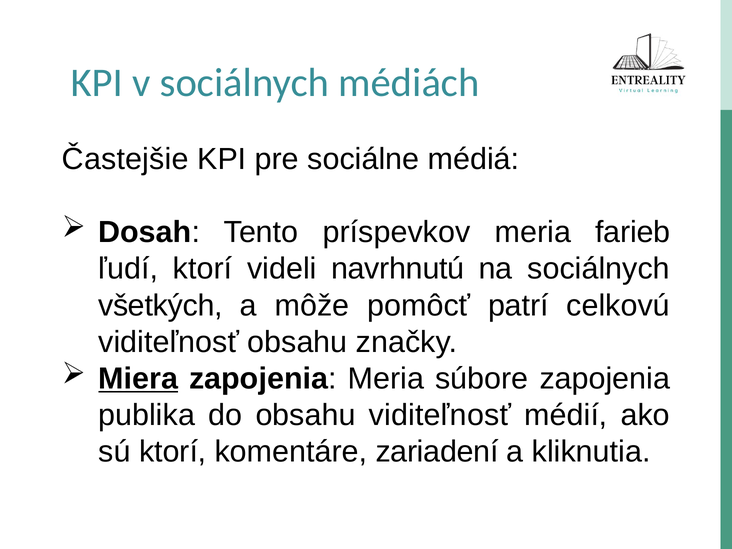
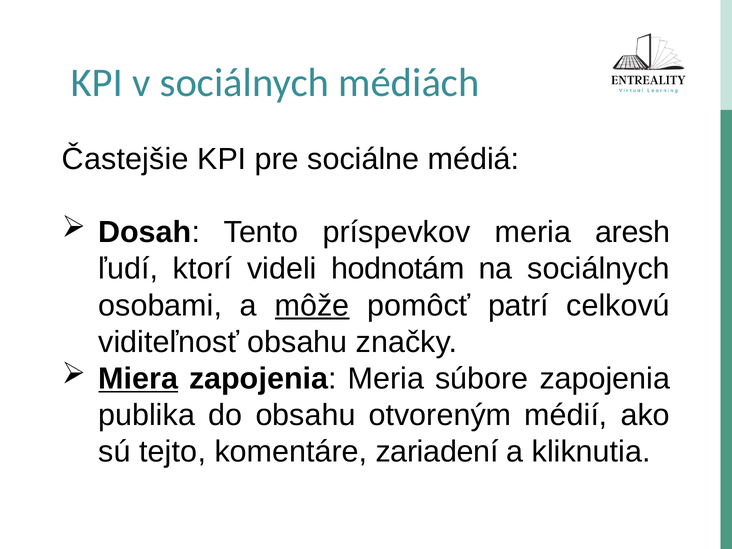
farieb: farieb -> aresh (633, 232)
navrhnutú: navrhnutú -> hodnotám (398, 269)
všetkých: všetkých -> osobami (160, 305)
môže underline: none -> present (312, 305)
obsahu viditeľnosť: viditeľnosť -> otvoreným (440, 415)
sú ktorí: ktorí -> tejto (173, 452)
